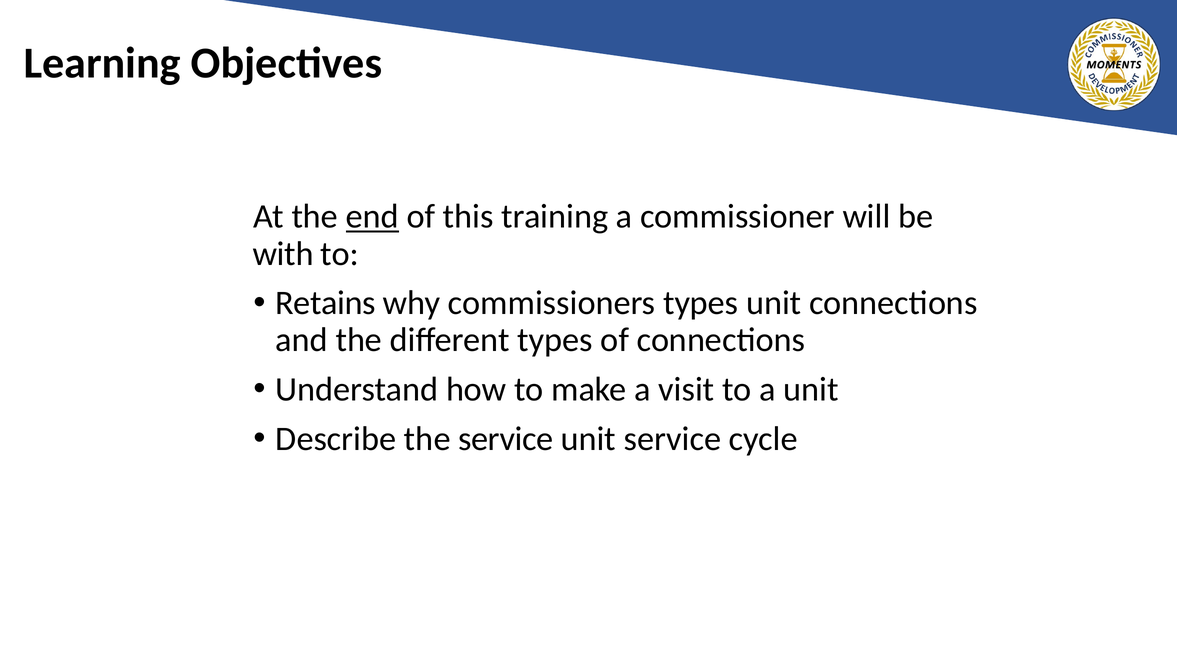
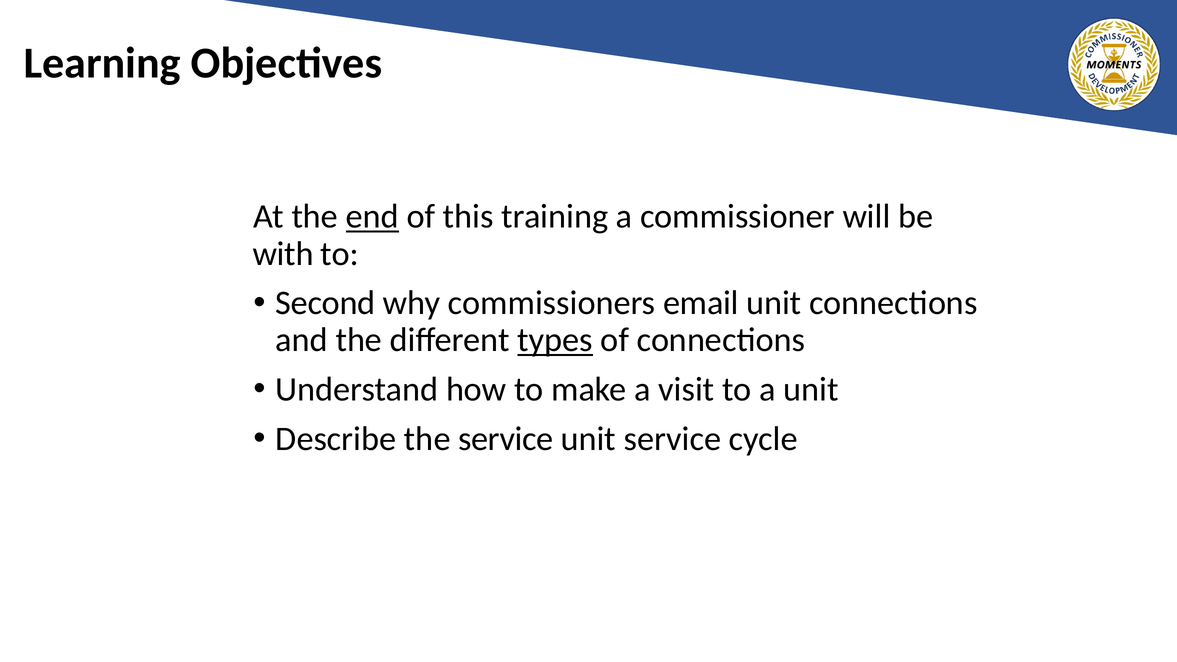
Retains: Retains -> Second (325, 303)
commissioners types: types -> email (701, 303)
types underline: none -> present (555, 340)
